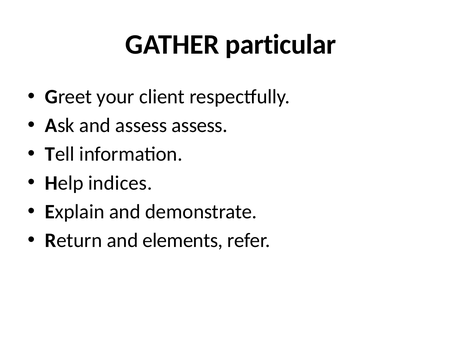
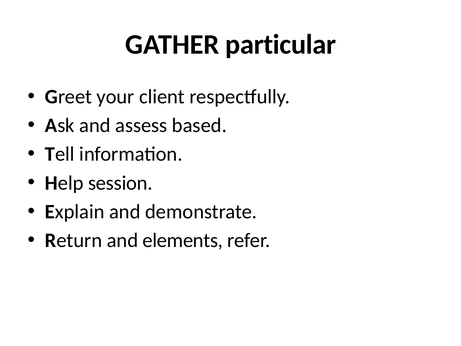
assess assess: assess -> based (199, 125)
indices: indices -> session (120, 183)
